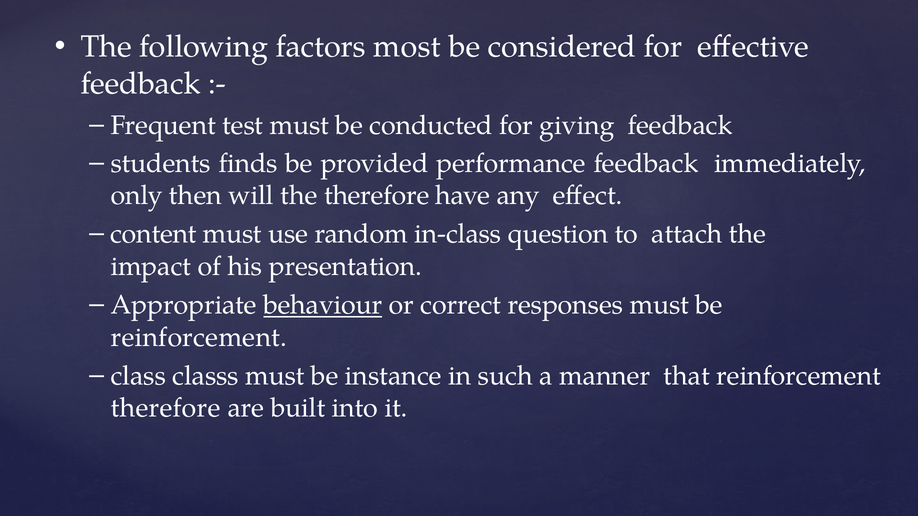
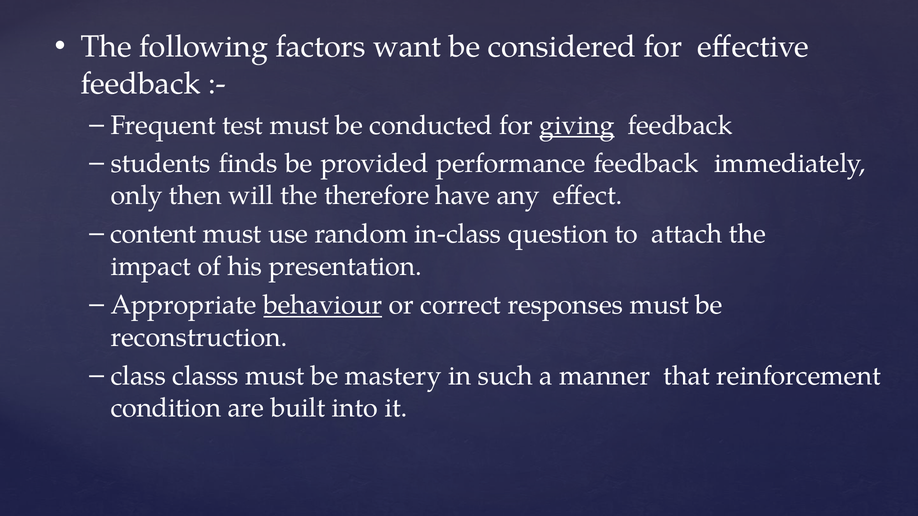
most: most -> want (407, 47)
giving underline: none -> present (577, 125)
reinforcement: reinforcement -> reconstruction (199, 337)
instance: instance -> mastery (393, 376)
therefore: therefore -> condition (166, 408)
